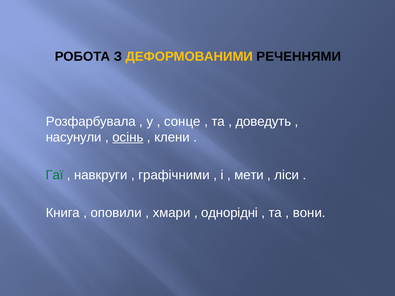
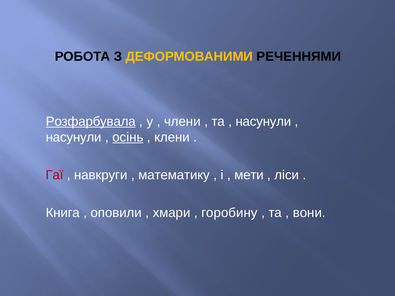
Розфарбувала underline: none -> present (91, 122)
сонце: сонце -> члени (182, 122)
доведуть: доведуть -> насунули (263, 122)
Гаї colour: green -> red (55, 175)
графічними: графічними -> математику (174, 175)
однорідні: однорідні -> горобину (229, 213)
